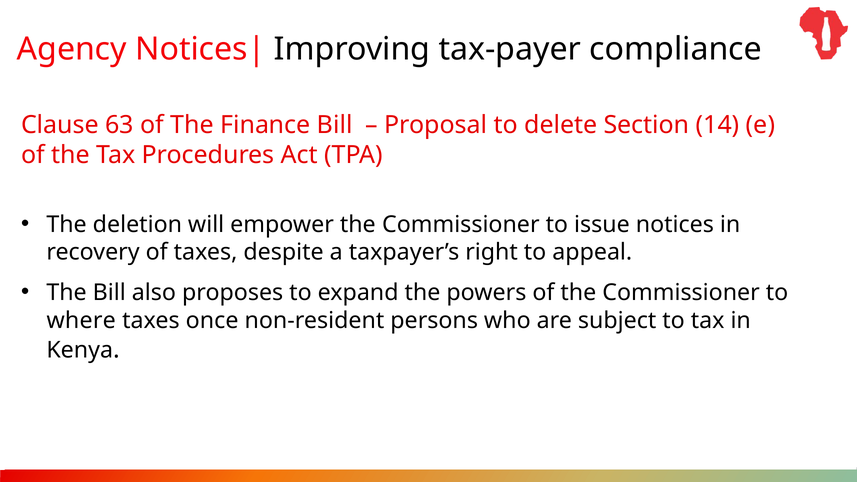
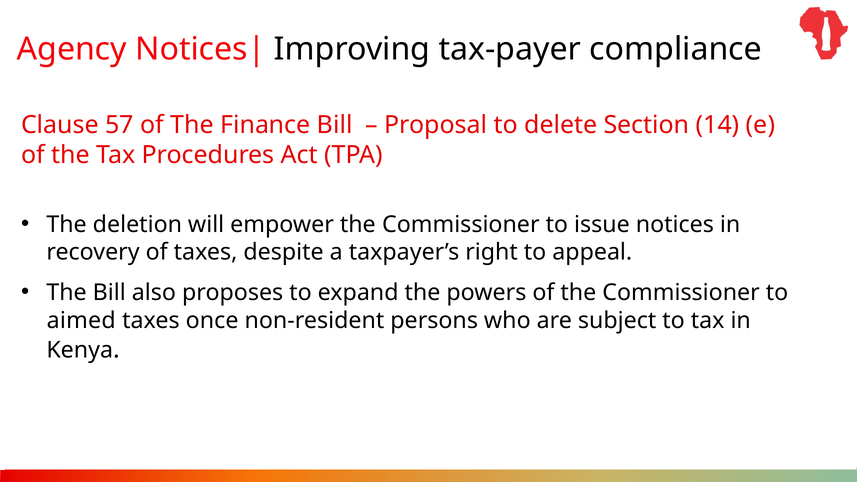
63: 63 -> 57 (119, 125)
where: where -> aimed (81, 320)
